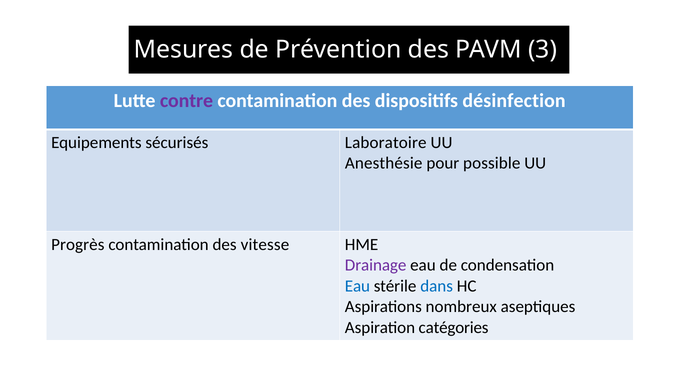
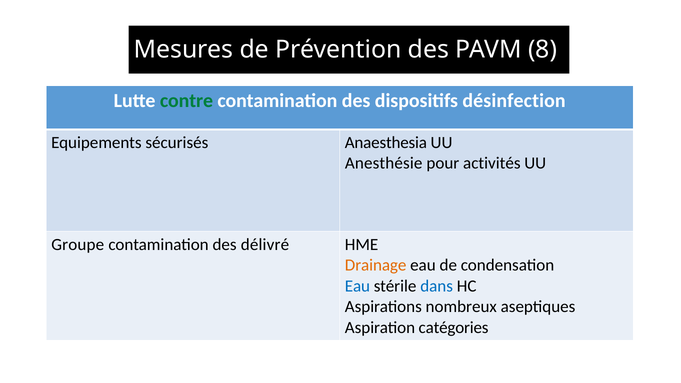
3: 3 -> 8 (543, 49)
contre colour: purple -> green (186, 101)
Laboratoire: Laboratoire -> Anaesthesia (386, 143)
possible: possible -> activités (492, 163)
Progrès: Progrès -> Groupe (78, 244)
vitesse: vitesse -> délivré (265, 244)
Drainage colour: purple -> orange (376, 265)
